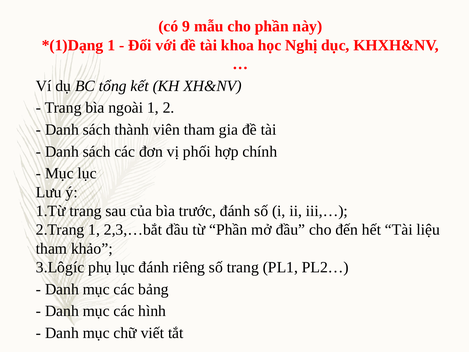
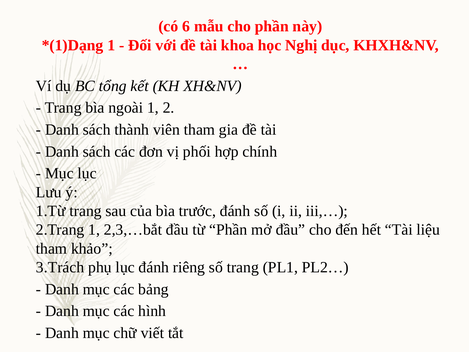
9: 9 -> 6 (186, 26)
3.Lôgíc: 3.Lôgíc -> 3.Trách (60, 267)
